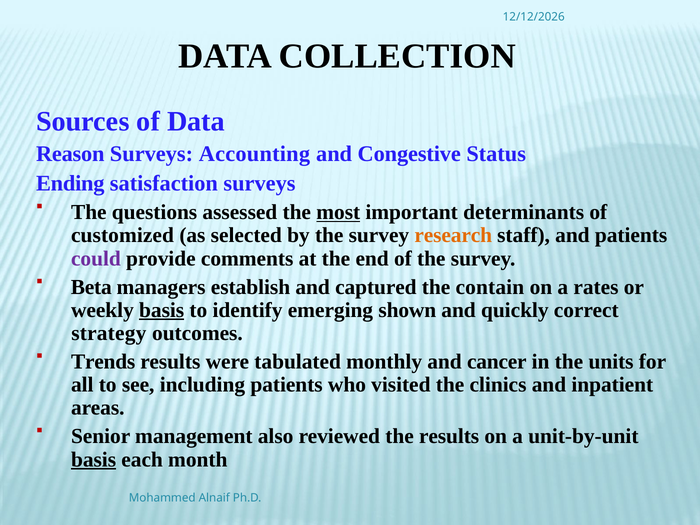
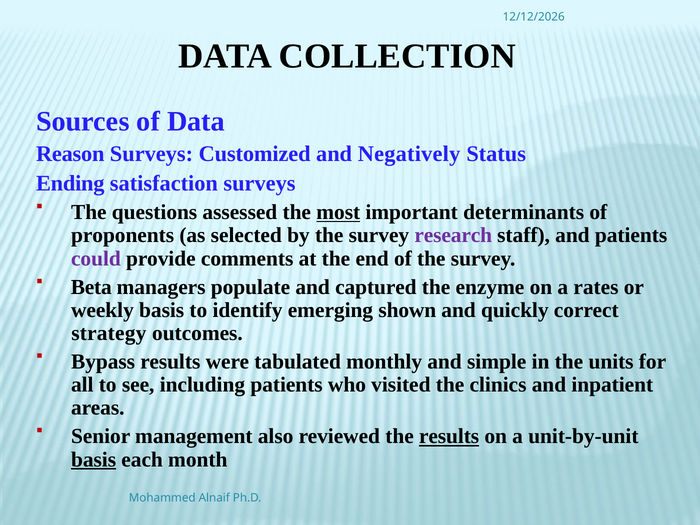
Accounting: Accounting -> Customized (255, 154)
Congestive: Congestive -> Negatively (409, 154)
customized: customized -> proponents (123, 235)
research colour: orange -> purple (453, 235)
establish: establish -> populate (250, 287)
contain: contain -> enzyme (490, 287)
basis underline: present -> none (162, 310)
Trends: Trends -> Bypass (103, 362)
cancer: cancer -> simple (497, 362)
results underline: none -> present (449, 436)
